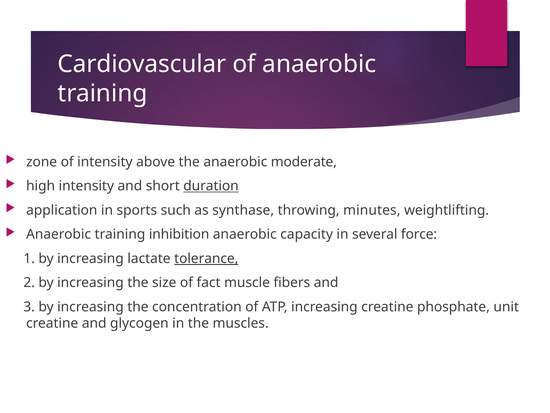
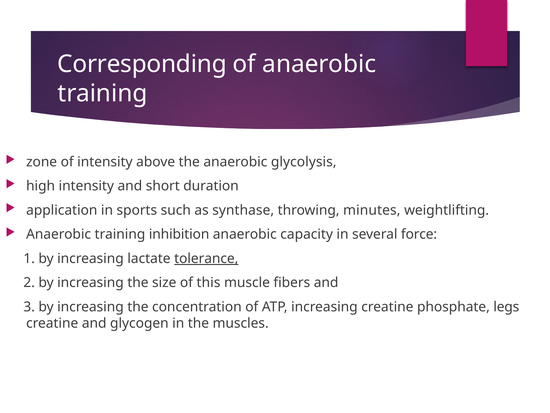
Cardiovascular: Cardiovascular -> Corresponding (142, 64)
moderate: moderate -> glycolysis (304, 162)
duration underline: present -> none (211, 186)
fact: fact -> this (209, 282)
unit: unit -> legs (506, 307)
